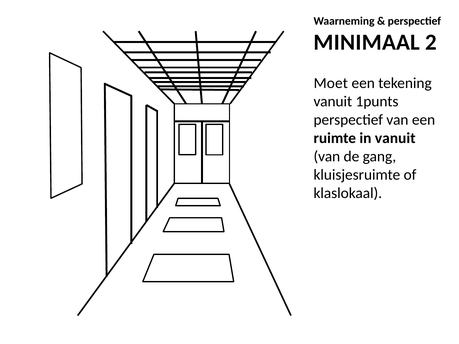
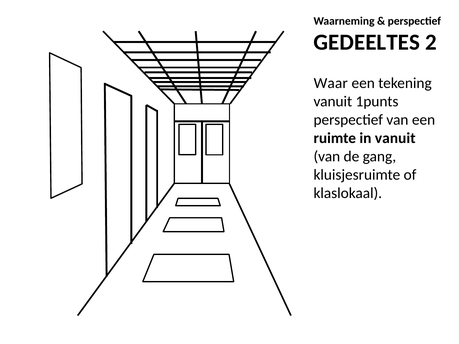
MINIMAAL: MINIMAAL -> GEDEELTES (367, 42)
Moet: Moet -> Waar (331, 83)
